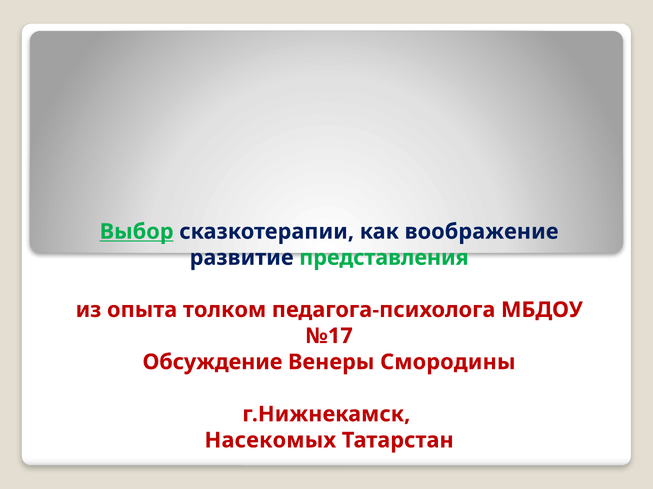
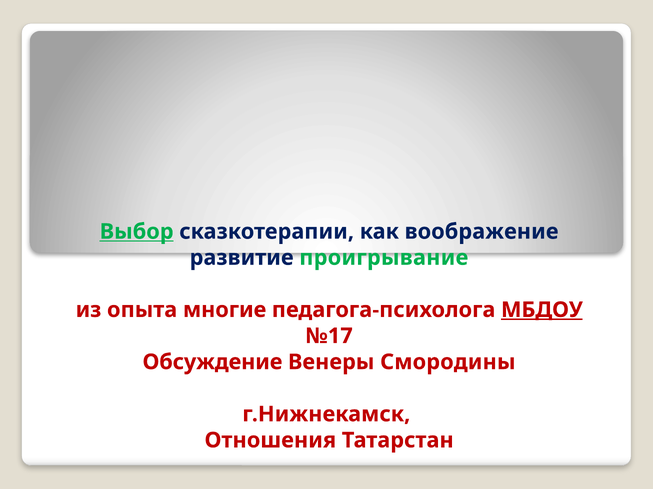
представления: представления -> проигрывание (384, 258)
толком: толком -> многие (225, 310)
МБДОУ underline: none -> present (542, 310)
Насекомых: Насекомых -> Отношения (270, 441)
